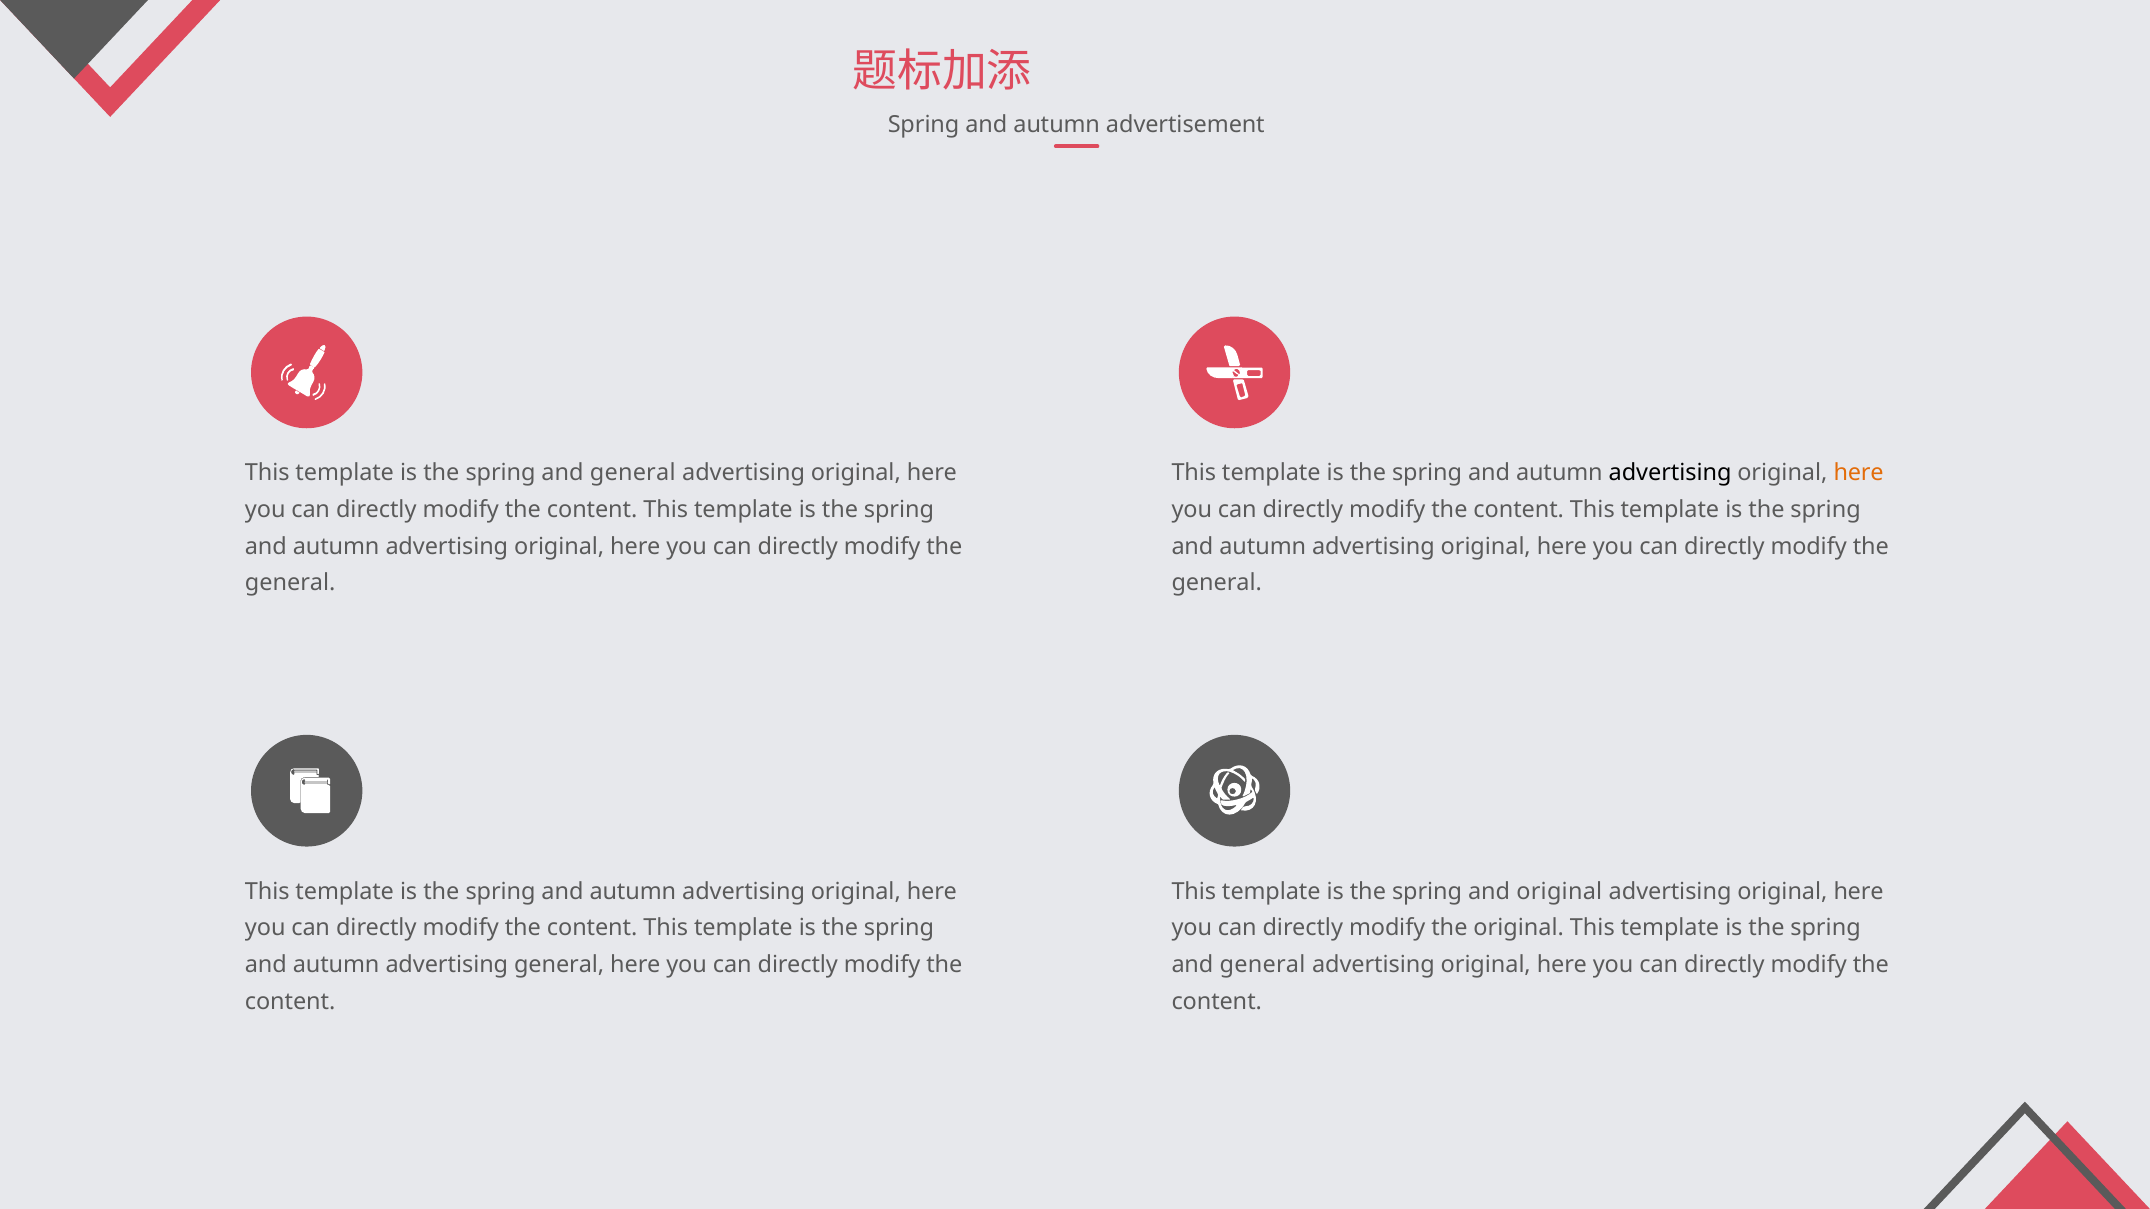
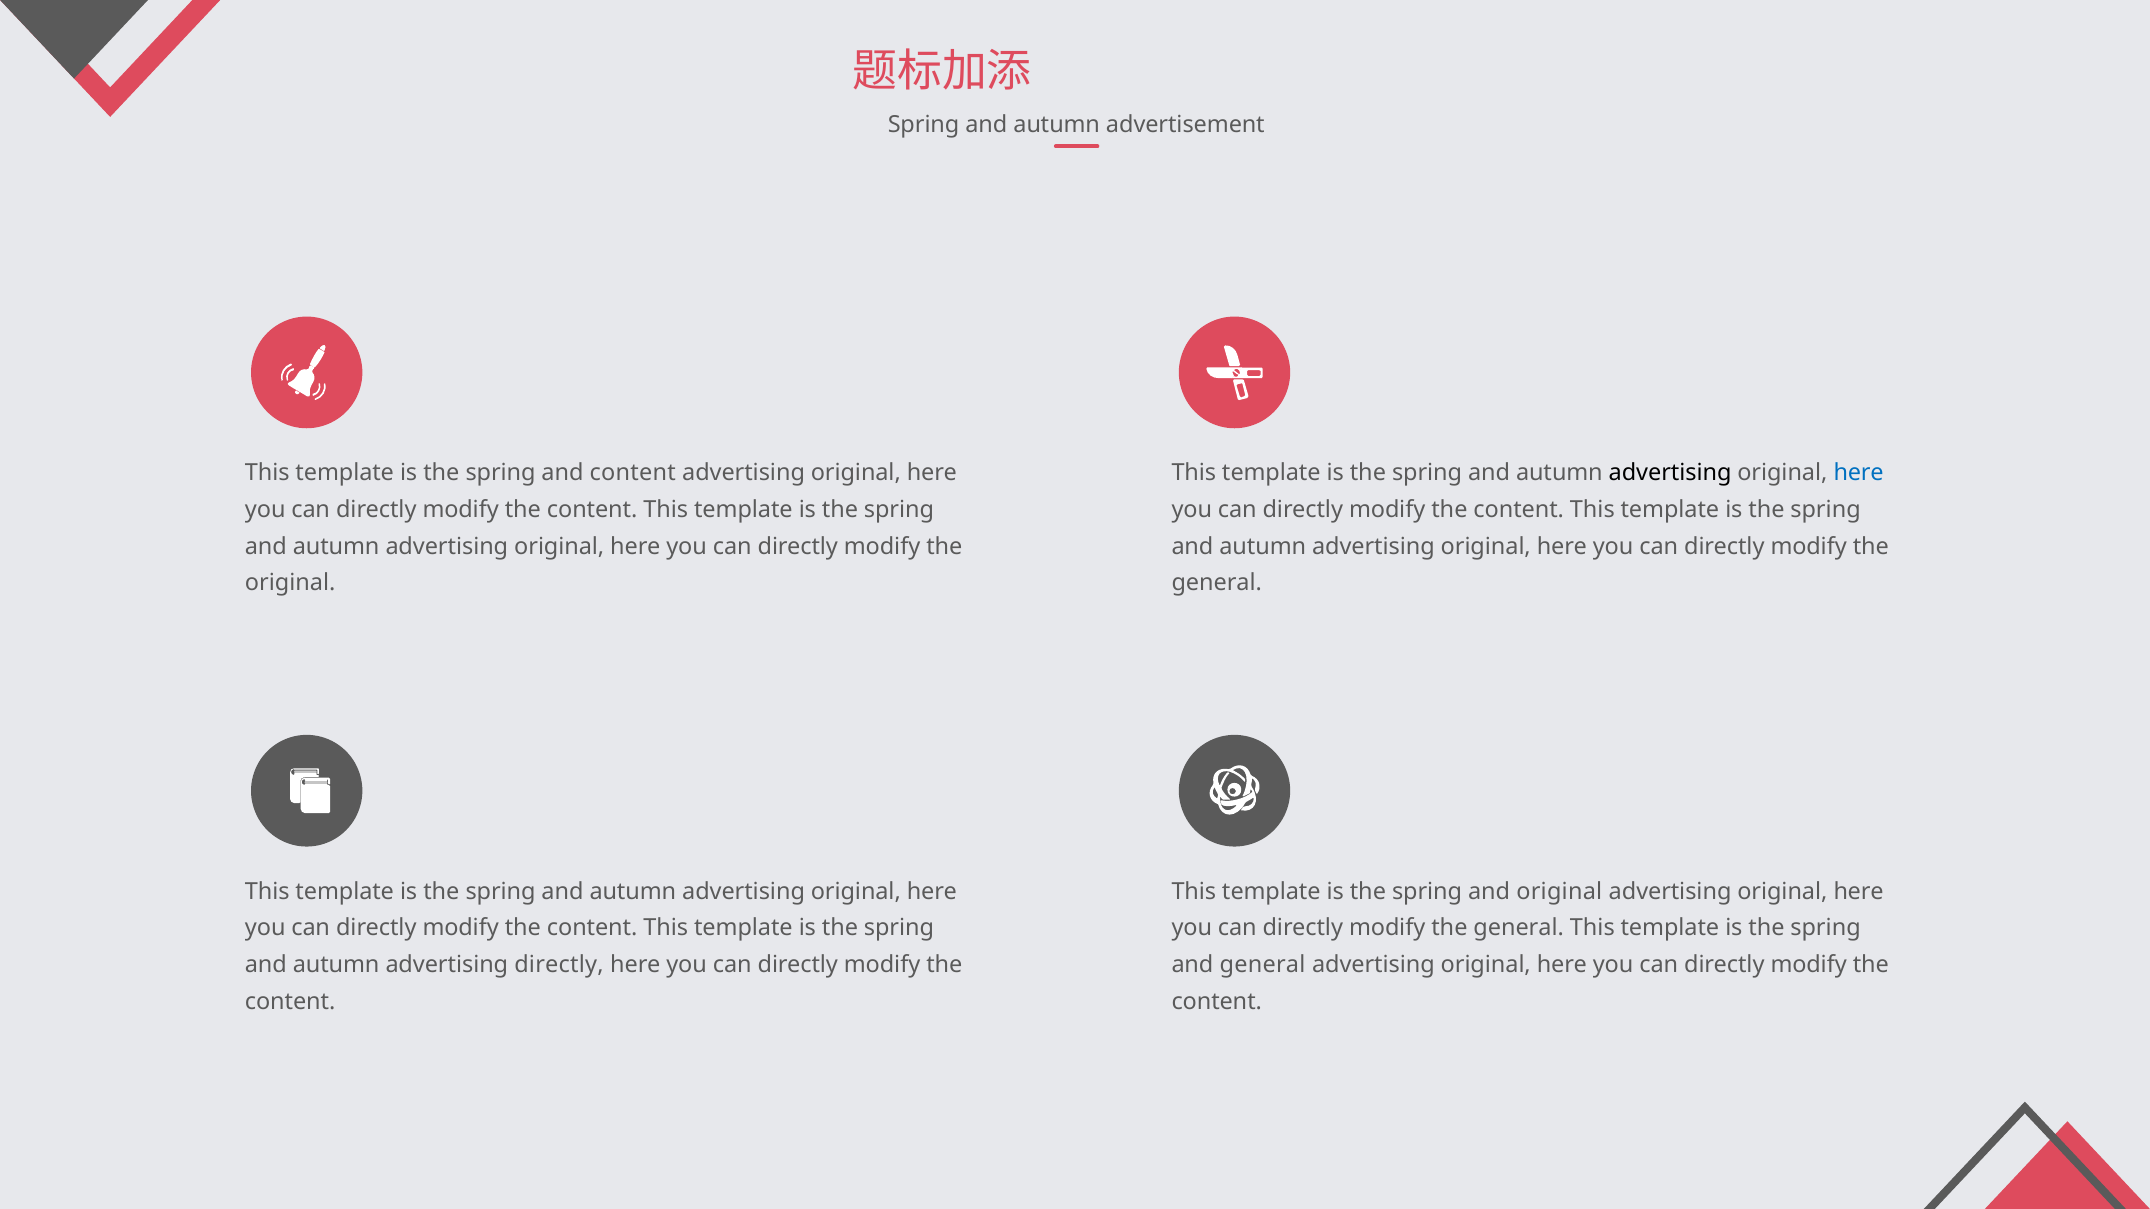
general: general -> content (633, 473)
here colour: orange -> blue (1859, 473)
general: general -> original (290, 583)
original: original -> general (1519, 928)
advertising general: general -> directly (559, 965)
